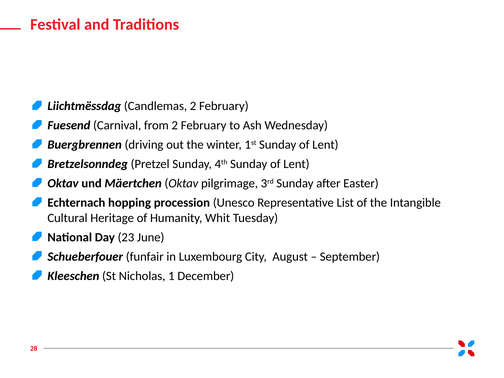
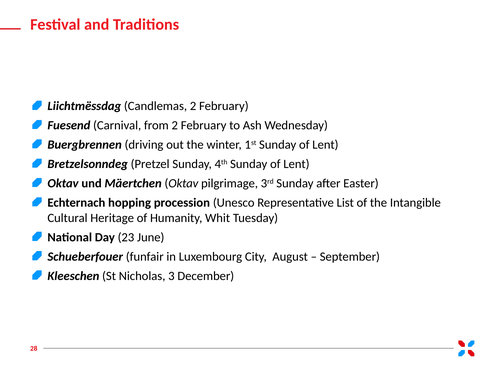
1: 1 -> 3 (171, 276)
